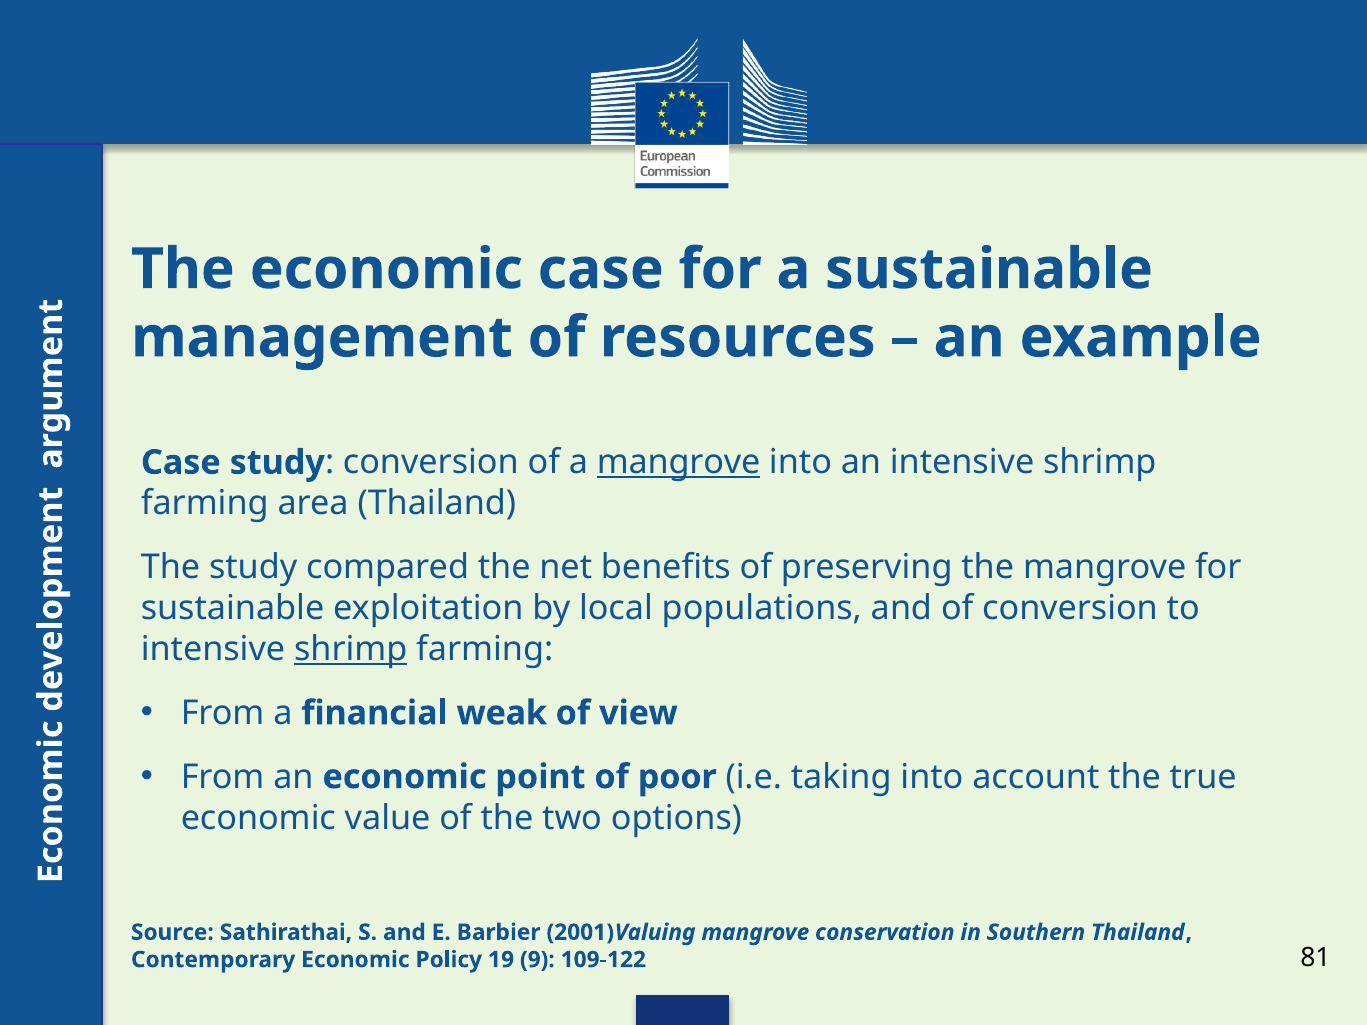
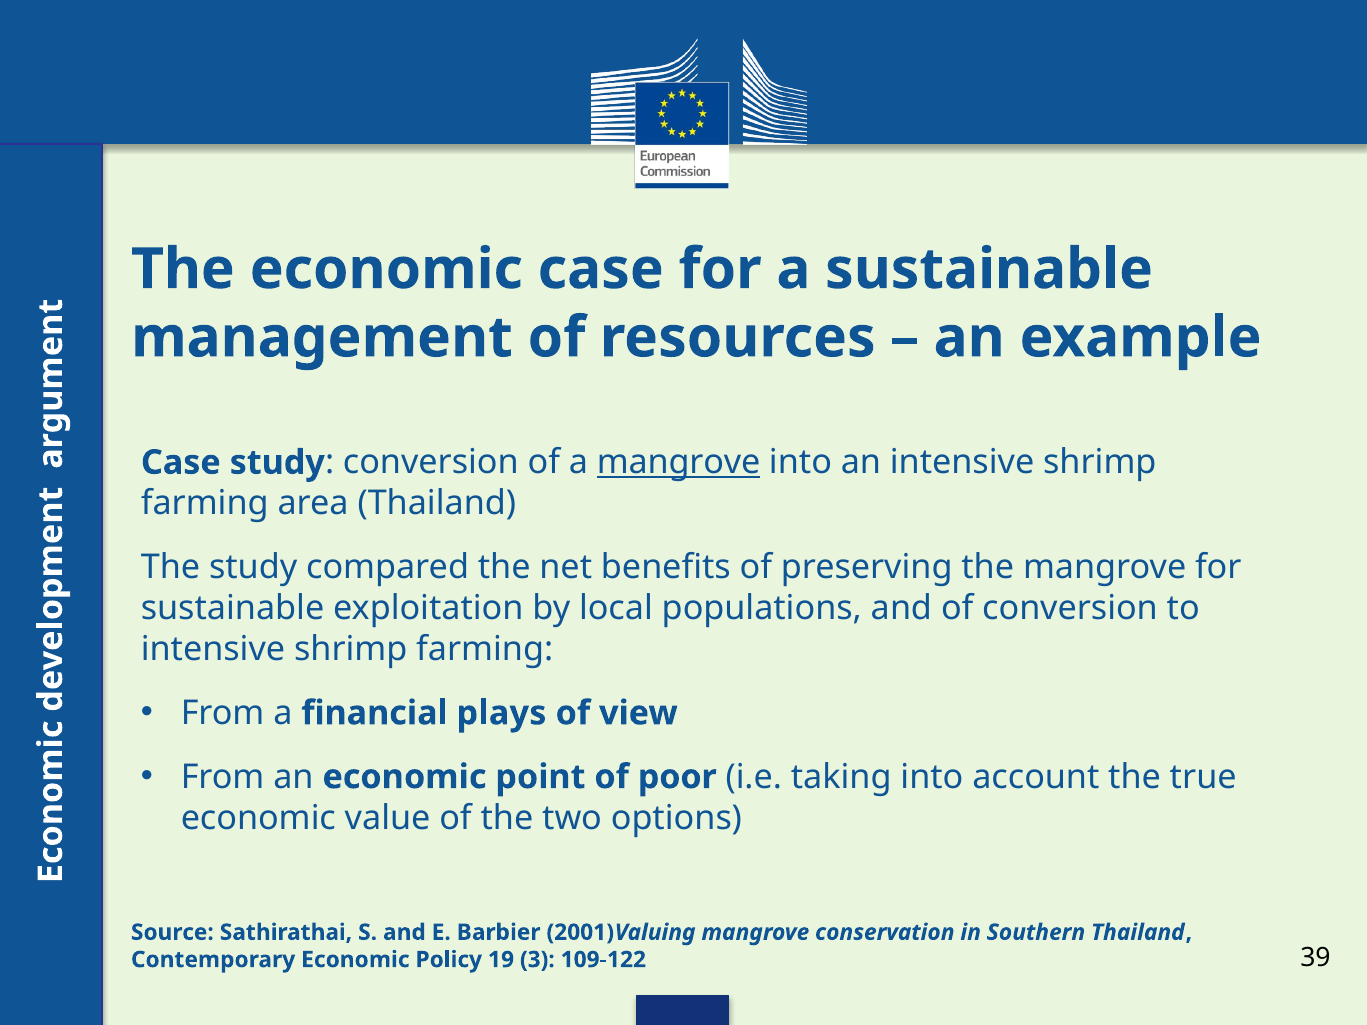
shrimp underline: present -> none (351, 649)
weak: weak -> plays (501, 713)
9: 9 -> 3 (537, 960)
81: 81 -> 39 (1315, 958)
